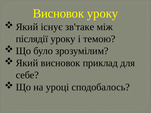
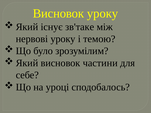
післядії: післядії -> нервові (32, 39)
приклад: приклад -> частини (100, 63)
